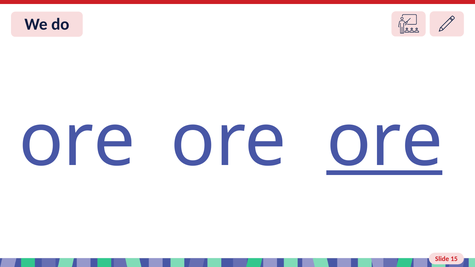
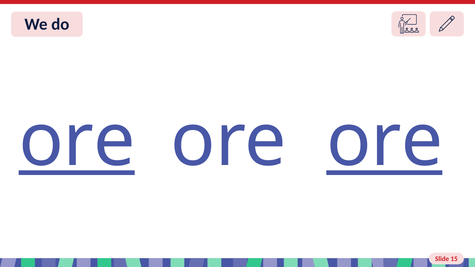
ore underline: none -> present (77, 141)
